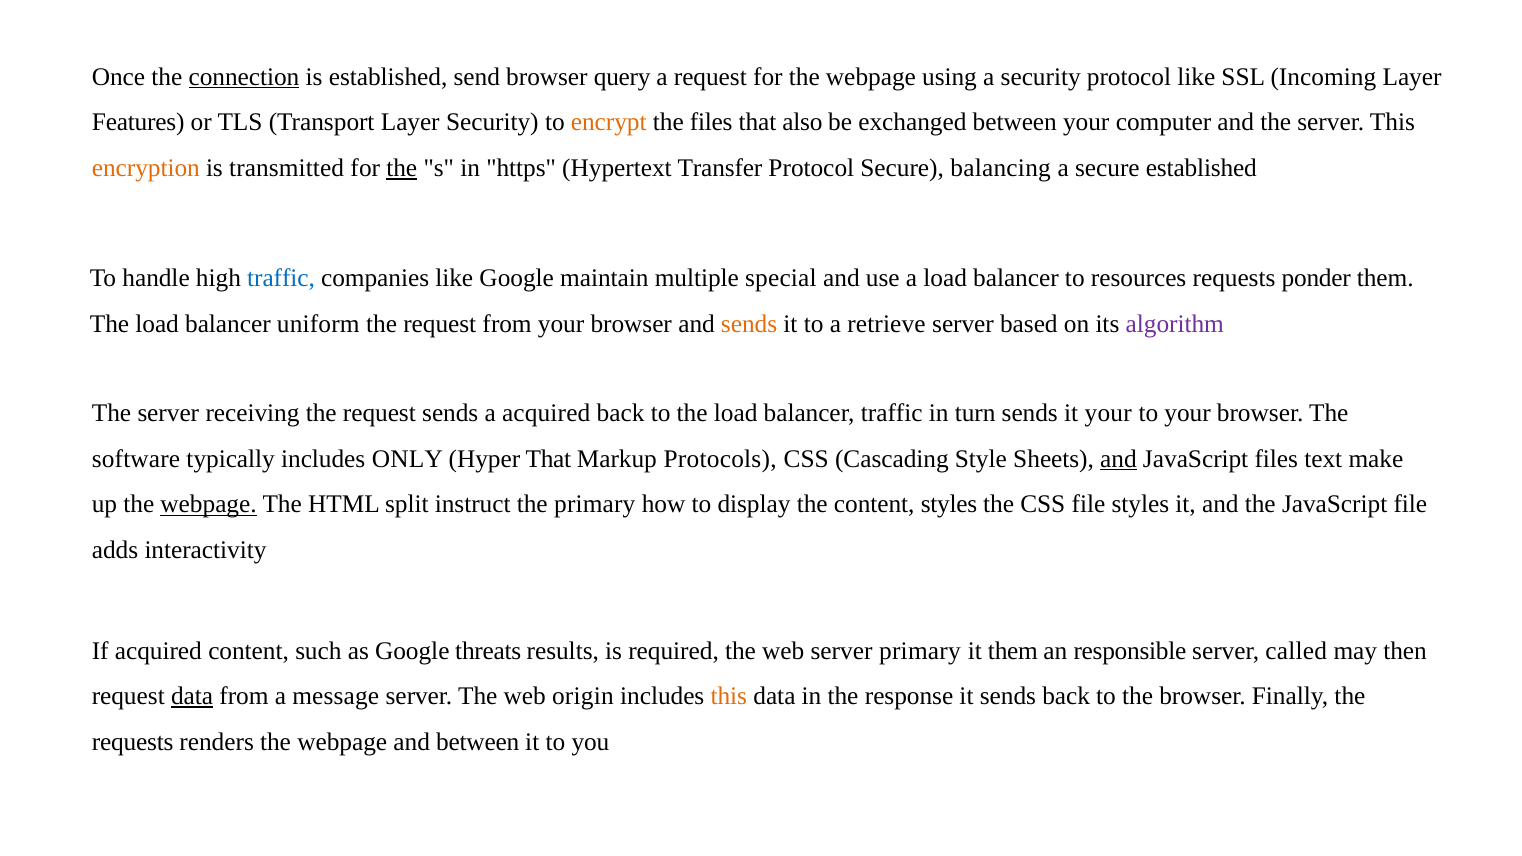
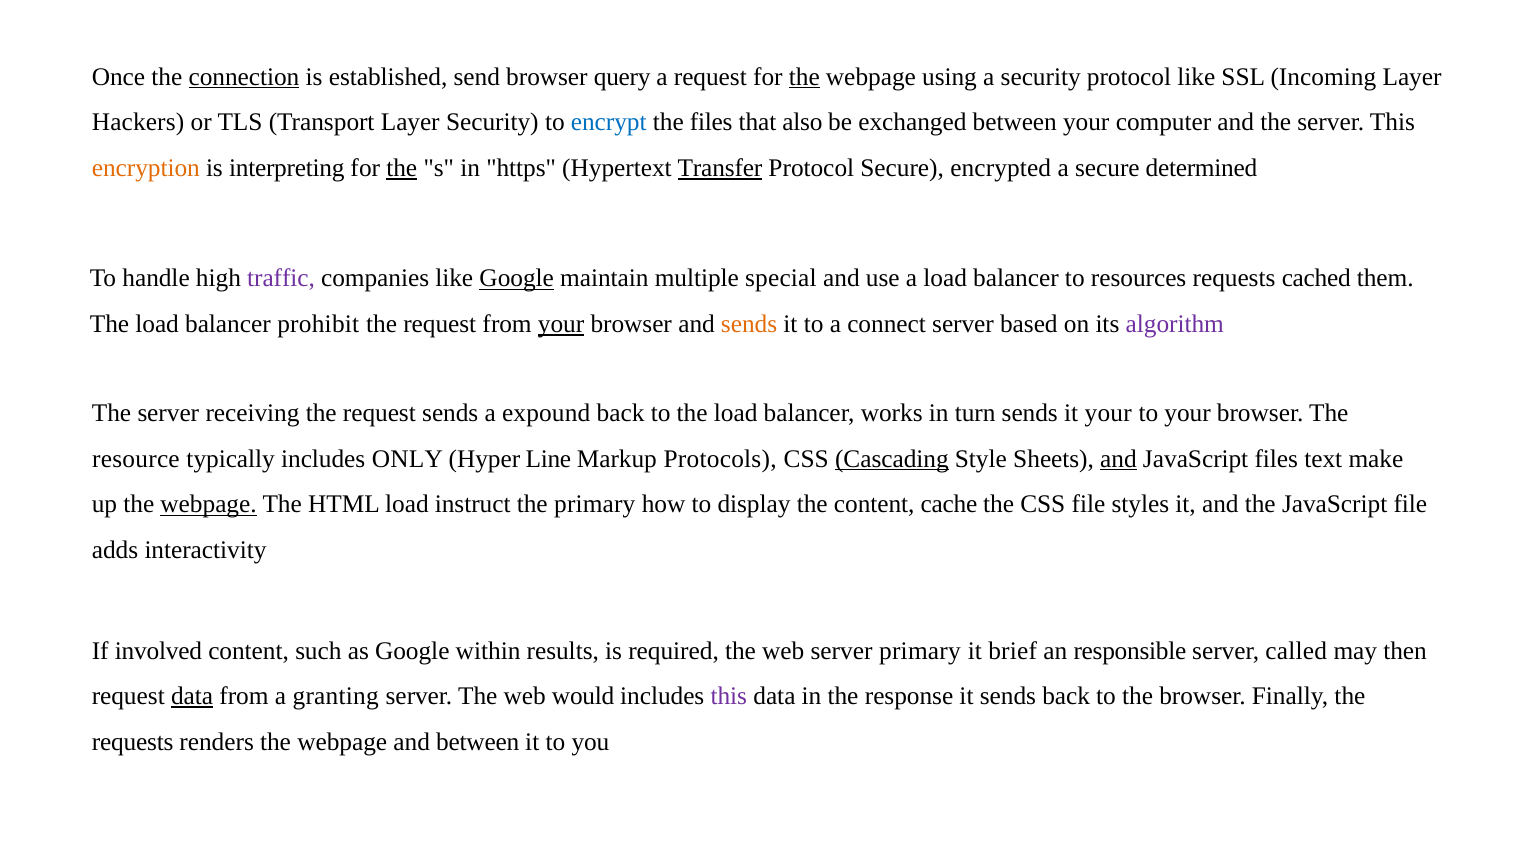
the underline: none -> present (804, 77)
Features: Features -> Hackers (138, 122)
encrypt colour: orange -> blue (609, 122)
transmitted: transmitted -> interpreting (287, 168)
Transfer underline: none -> present (720, 168)
balancing: balancing -> encrypted (1001, 168)
secure established: established -> determined (1201, 168)
traffic colour: blue -> purple (281, 278)
Google underline: none -> present (517, 278)
ponder: ponder -> cached (1316, 278)
uniform: uniform -> prohibit (318, 324)
your underline: none -> present (561, 324)
retrieve: retrieve -> connect (887, 324)
a acquired: acquired -> expound (546, 413)
balancer traffic: traffic -> works (892, 413)
software: software -> resource (136, 459)
Hyper That: That -> Line (548, 459)
Cascading underline: none -> present (892, 459)
HTML split: split -> load (407, 504)
content styles: styles -> cache (949, 504)
If acquired: acquired -> involved (158, 651)
threats: threats -> within (488, 651)
it them: them -> brief (1013, 651)
message: message -> granting (336, 696)
origin: origin -> would (583, 696)
this colour: orange -> purple (729, 696)
